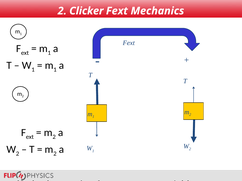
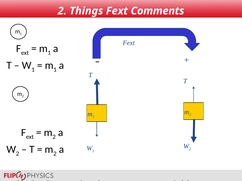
Clicker: Clicker -> Things (86, 11)
Mechanics: Mechanics -> Comments (157, 11)
